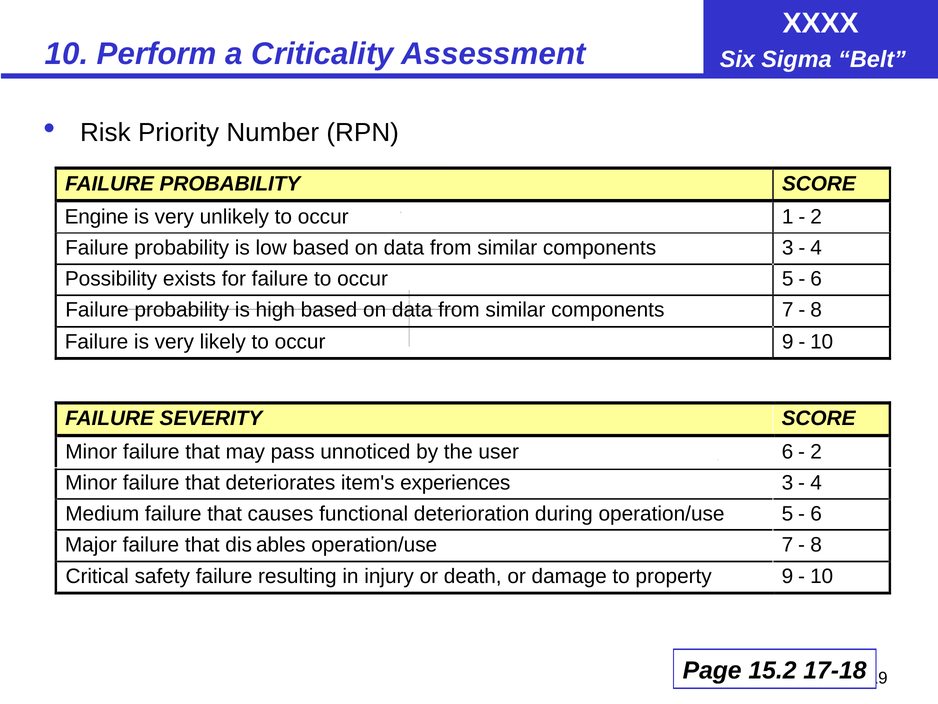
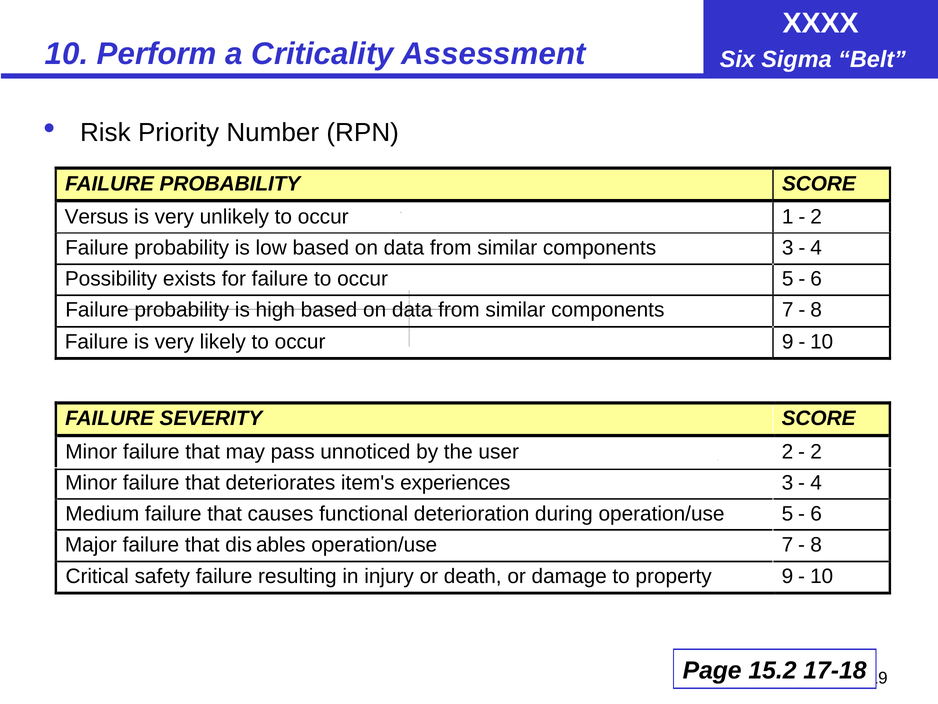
Engine: Engine -> Versus (97, 217)
user 6: 6 -> 2 (787, 452)
